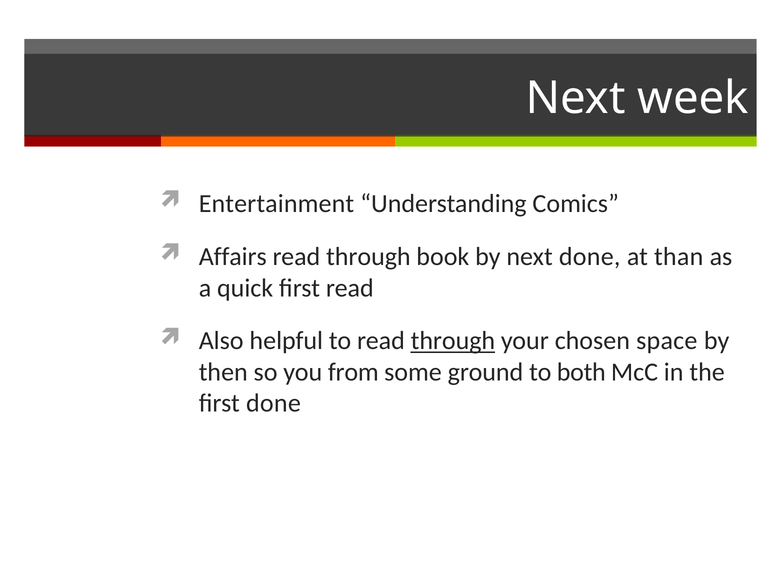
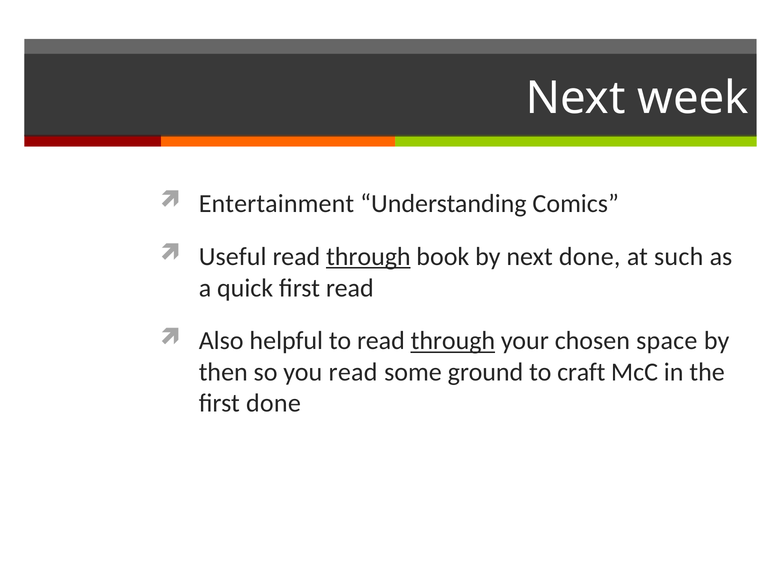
Affairs: Affairs -> Useful (233, 257)
through underline: none -> present (368, 257)
than: than -> such (679, 257)
you from: from -> read (353, 372)
both: both -> craft (581, 372)
